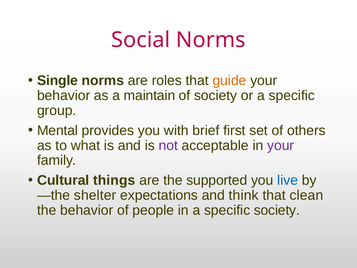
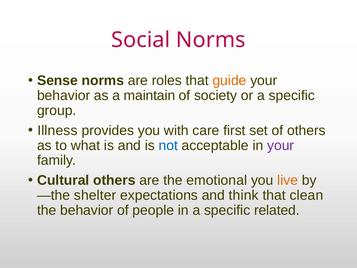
Single: Single -> Sense (57, 80)
Mental: Mental -> Illness (57, 130)
brief: brief -> care (206, 130)
not colour: purple -> blue (168, 145)
Cultural things: things -> others (114, 180)
supported: supported -> emotional (217, 180)
live colour: blue -> orange (288, 180)
specific society: society -> related (277, 210)
